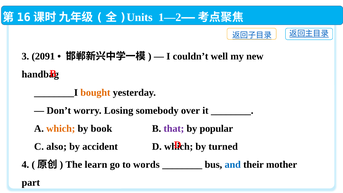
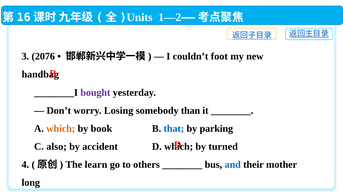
2091: 2091 -> 2076 (43, 56)
couldn’t well: well -> foot (219, 56)
bought colour: orange -> purple (95, 92)
over: over -> than (191, 110)
that colour: purple -> blue (174, 128)
popular: popular -> parking (216, 128)
words: words -> others (146, 164)
part: part -> long (31, 183)
